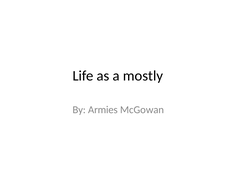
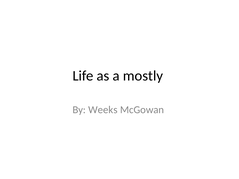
Armies: Armies -> Weeks (103, 110)
